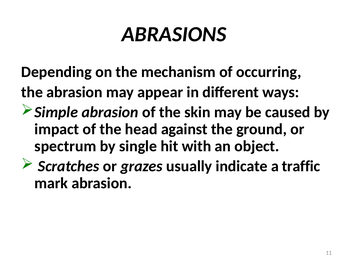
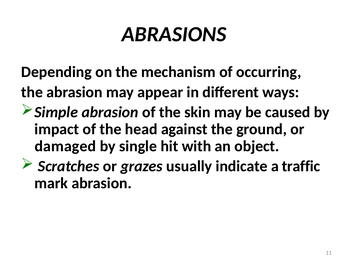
spectrum: spectrum -> damaged (65, 146)
